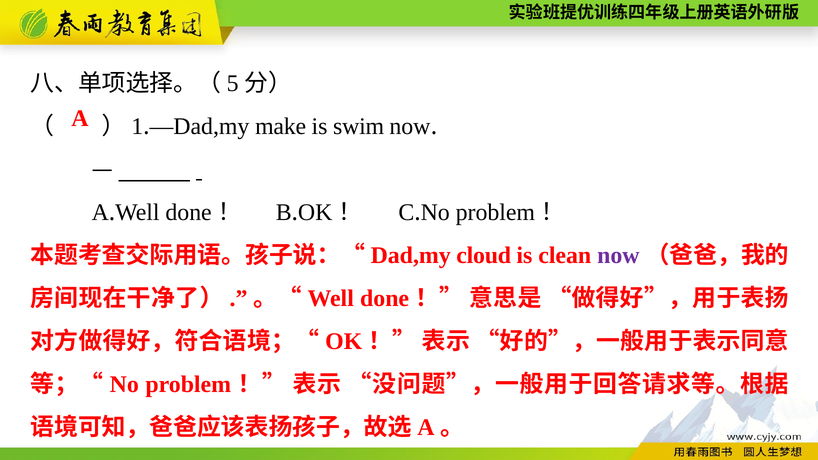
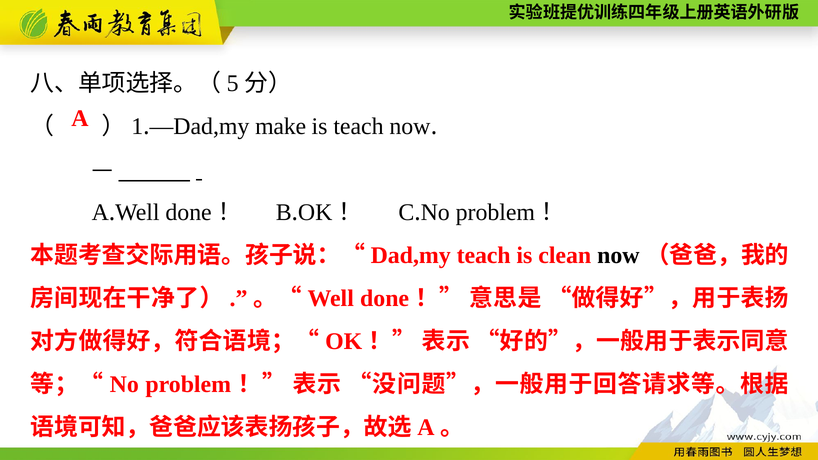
is swim: swim -> teach (358, 126)
cloud: cloud -> teach (484, 255)
now colour: purple -> black (618, 255)
